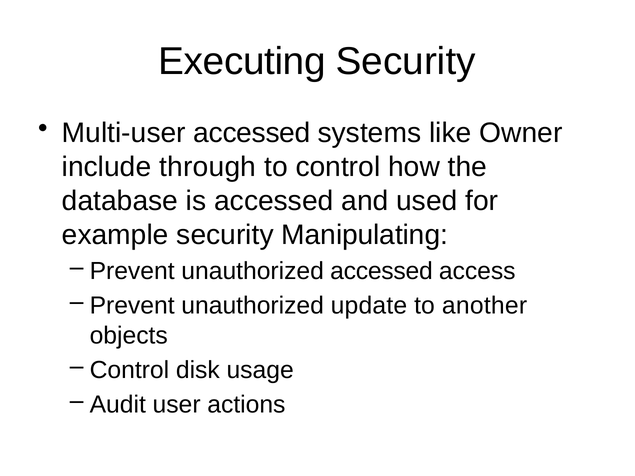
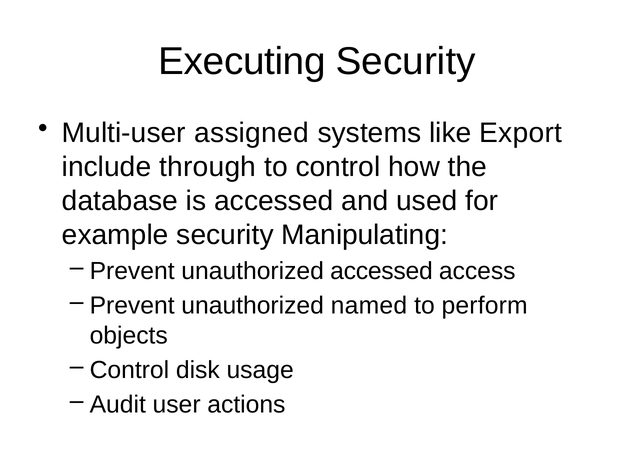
Multi-user accessed: accessed -> assigned (252, 133)
Owner: Owner -> Export (521, 133)
update: update -> named (369, 306)
another: another -> perform (485, 306)
